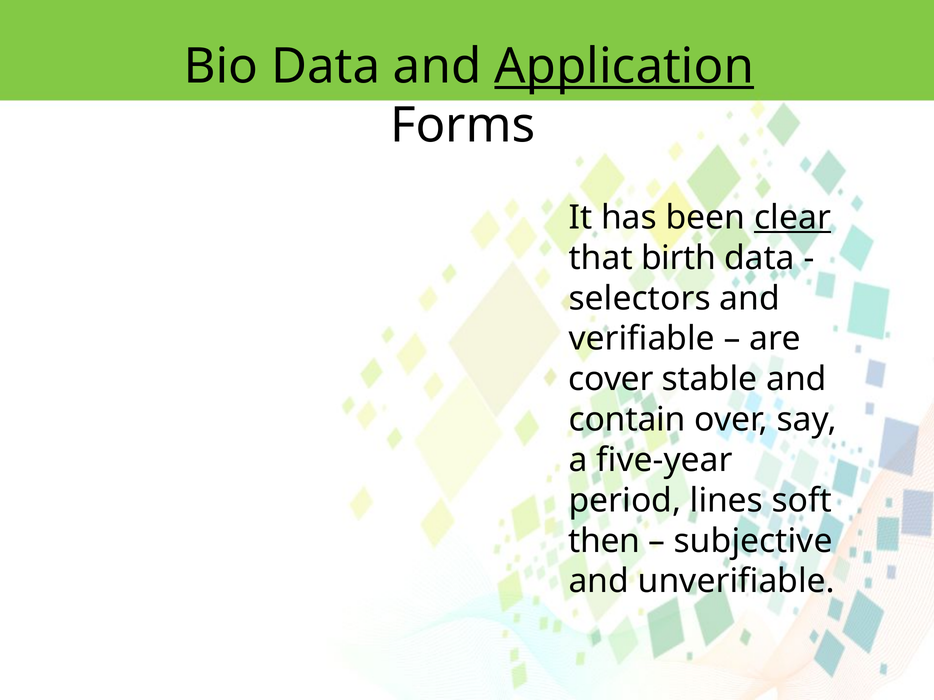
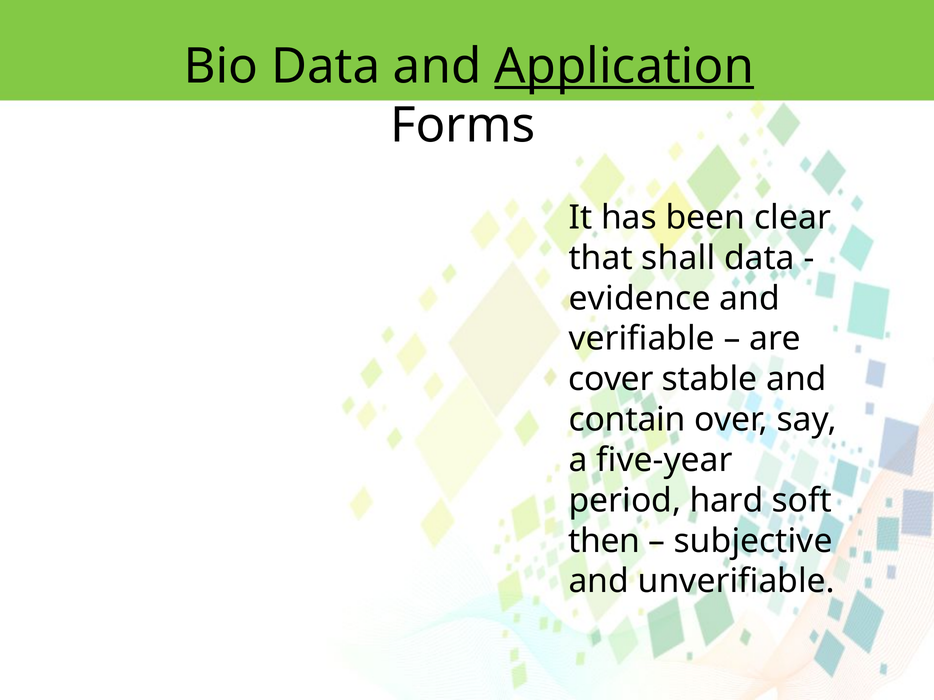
clear underline: present -> none (793, 218)
birth: birth -> shall (678, 258)
selectors: selectors -> evidence (640, 299)
lines: lines -> hard (727, 501)
